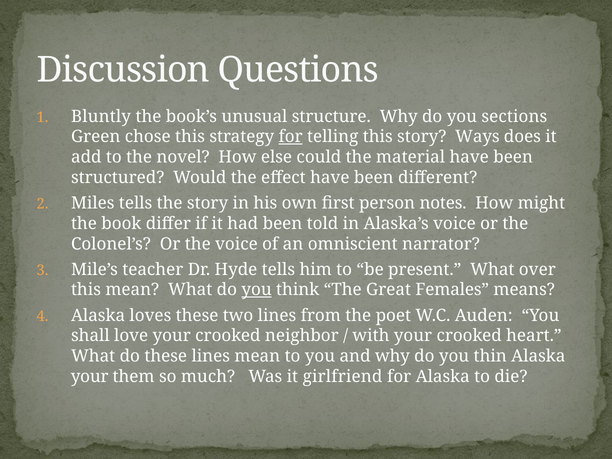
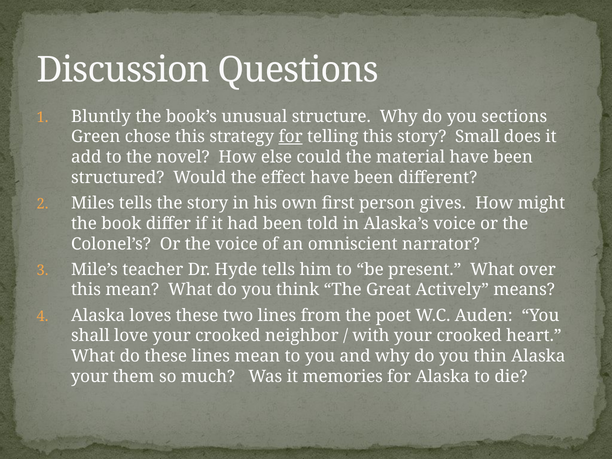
Ways: Ways -> Small (477, 137)
notes: notes -> gives (443, 203)
you underline: present -> none (257, 290)
Females: Females -> Actively (452, 290)
girlfriend: girlfriend -> memories (343, 377)
